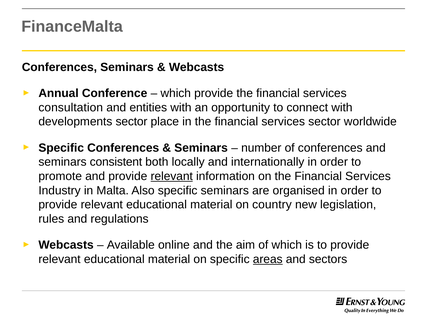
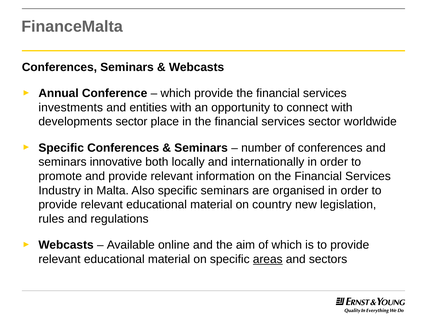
consultation: consultation -> investments (71, 108)
consistent: consistent -> innovative (116, 162)
relevant underline: present -> none (172, 176)
